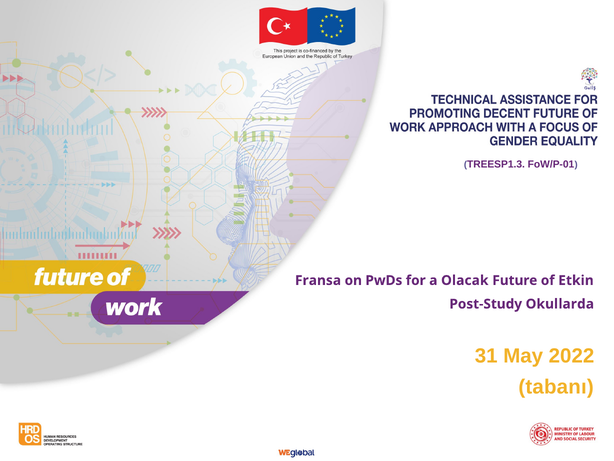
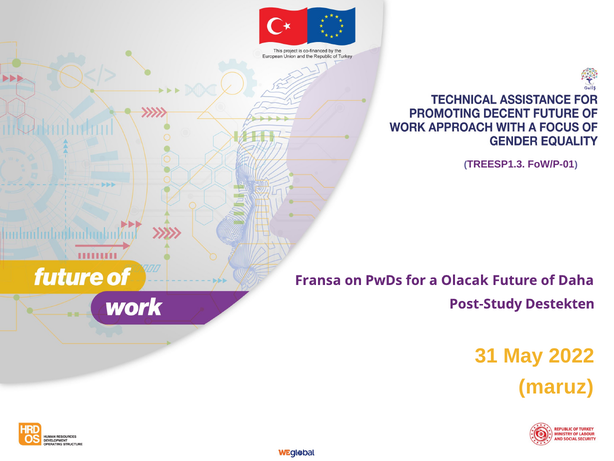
Etkin: Etkin -> Daha (576, 280)
Okullarda: Okullarda -> Destekten (560, 304)
tabanı: tabanı -> maruz (556, 386)
